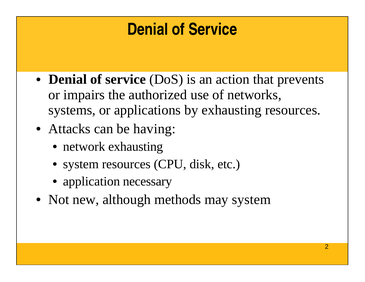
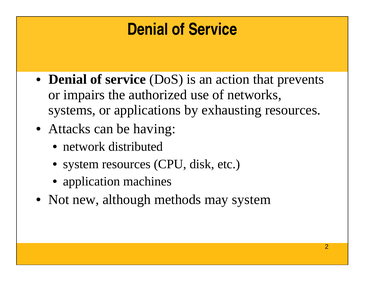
network exhausting: exhausting -> distributed (136, 147)
necessary: necessary -> machines (147, 181)
